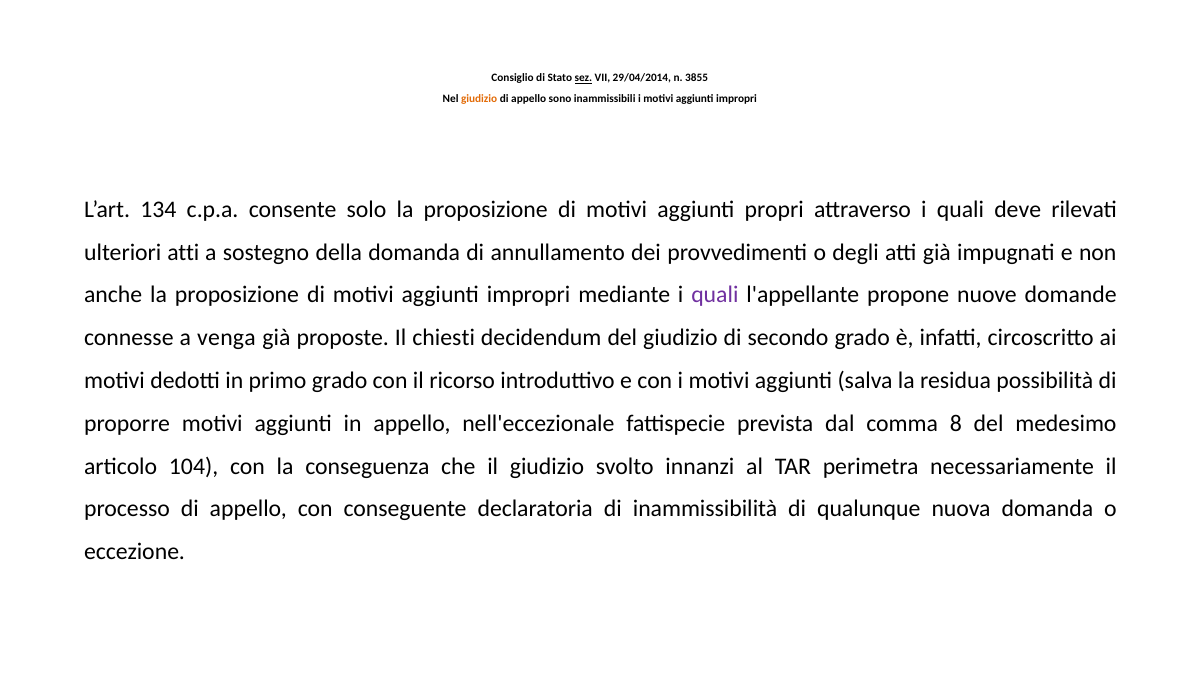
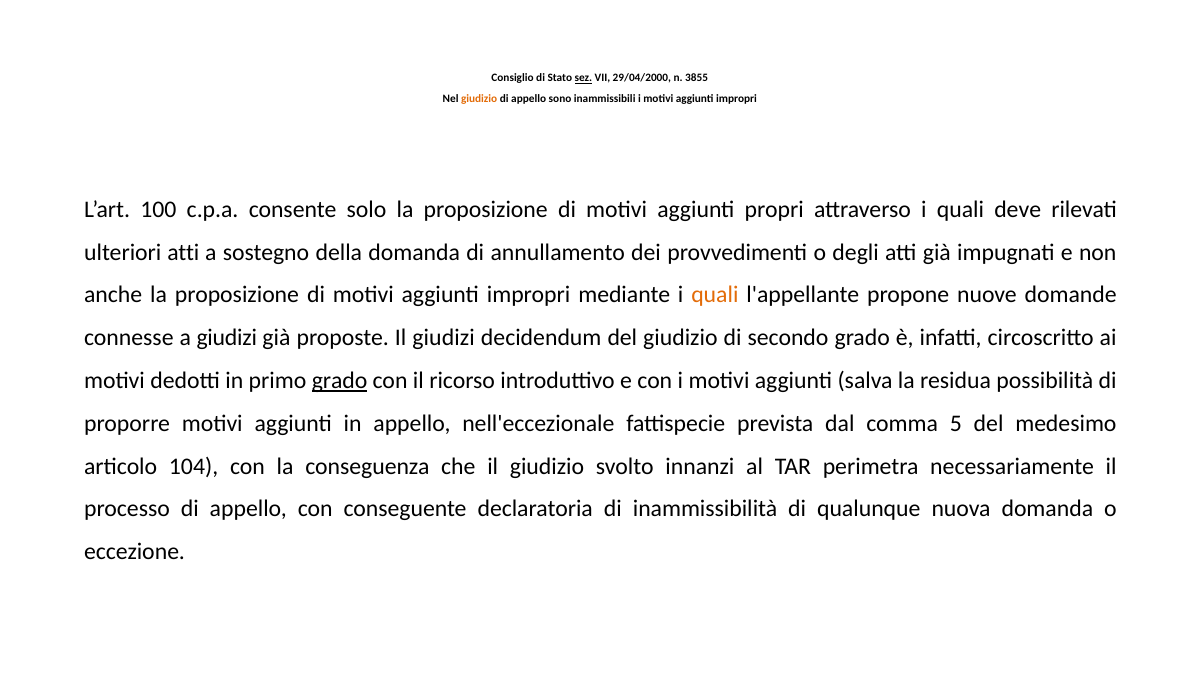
29/04/2014: 29/04/2014 -> 29/04/2000 (642, 78)
134: 134 -> 100 (158, 210)
quali colour: purple -> orange (715, 295)
a venga: venga -> giudizi (227, 338)
Il chiesti: chiesti -> giudizi (444, 338)
grado underline: none -> present (340, 381)
8: 8 -> 5 (956, 424)
